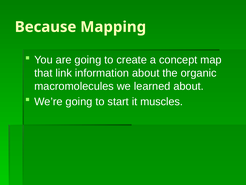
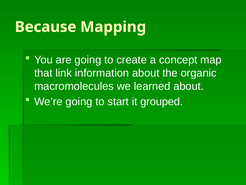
muscles: muscles -> grouped (162, 101)
